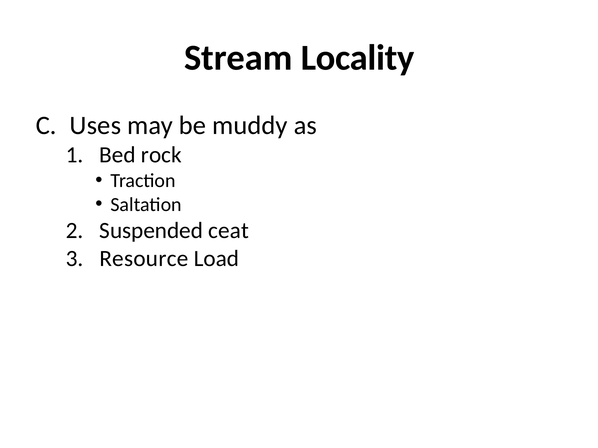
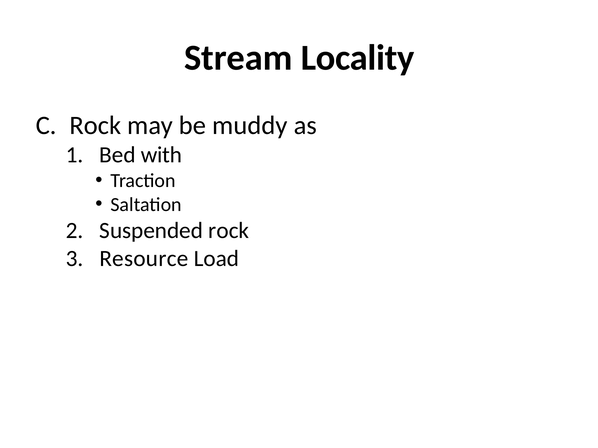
Uses: Uses -> Rock (95, 125)
rock: rock -> with (161, 155)
Suspended ceat: ceat -> rock (229, 231)
